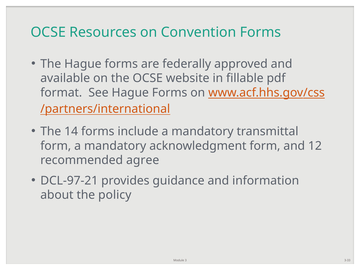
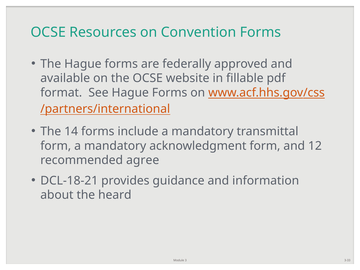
DCL-97-21: DCL-97-21 -> DCL-18-21 (69, 181)
policy: policy -> heard (115, 195)
